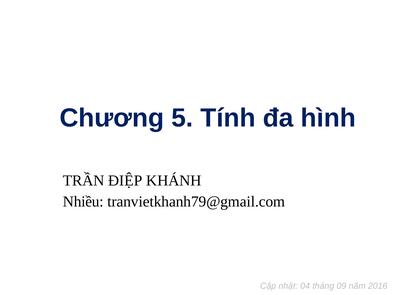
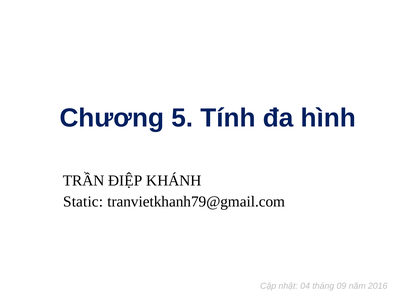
Nhiều: Nhiều -> Static (83, 202)
